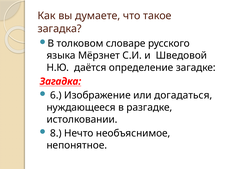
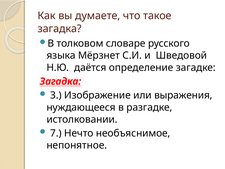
6: 6 -> 3 (56, 95)
догадаться: догадаться -> выражения (183, 95)
8: 8 -> 7 (56, 133)
